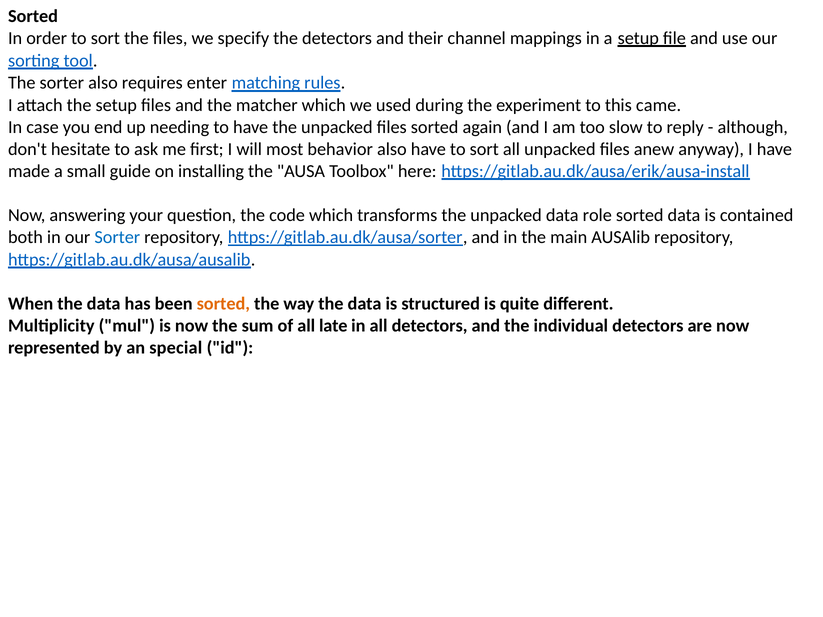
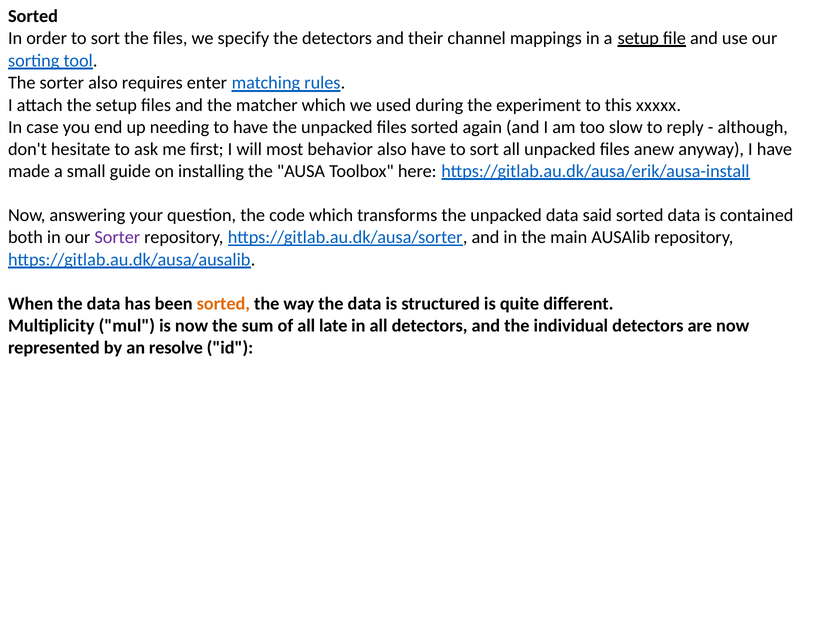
came: came -> xxxxx (659, 105)
role: role -> said (597, 215)
Sorter colour: blue -> purple (117, 237)
special: special -> resolve (176, 348)
